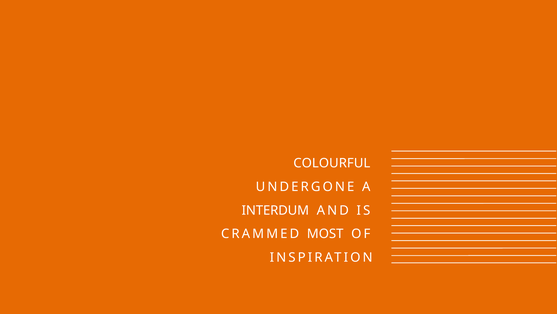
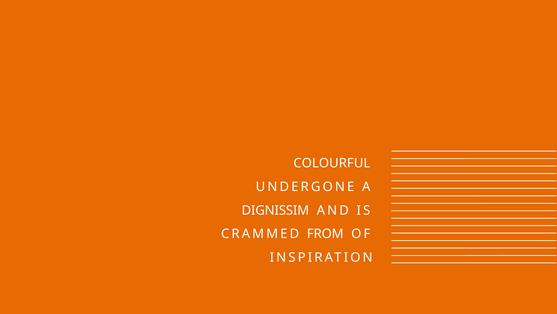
INTERDUM: INTERDUM -> DIGNISSIM (275, 210)
MOST: MOST -> FROM (325, 233)
